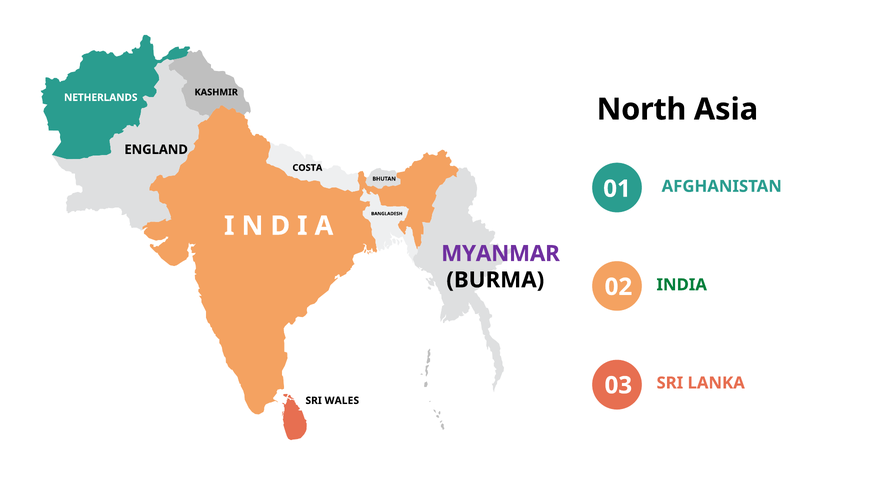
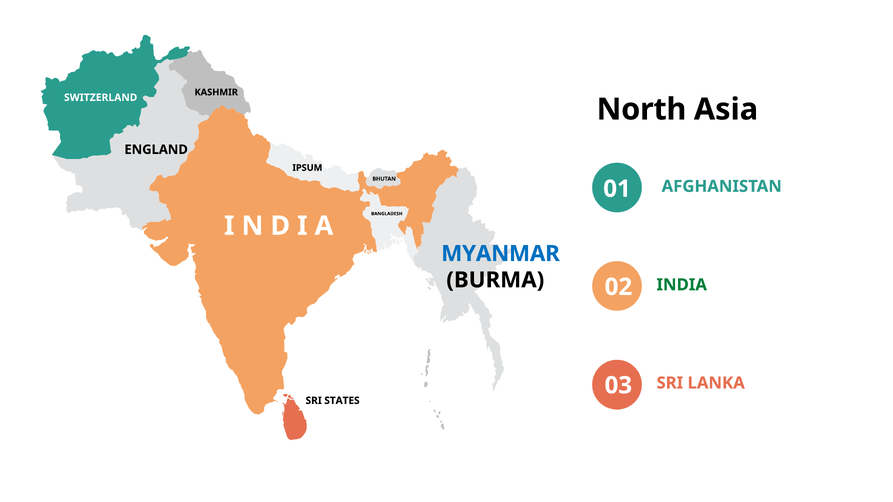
NETHERLANDS: NETHERLANDS -> SWITZERLAND (101, 98)
COSTA: COSTA -> IPSUM (307, 168)
MYANMAR colour: purple -> blue (501, 254)
WALES: WALES -> STATES (342, 401)
